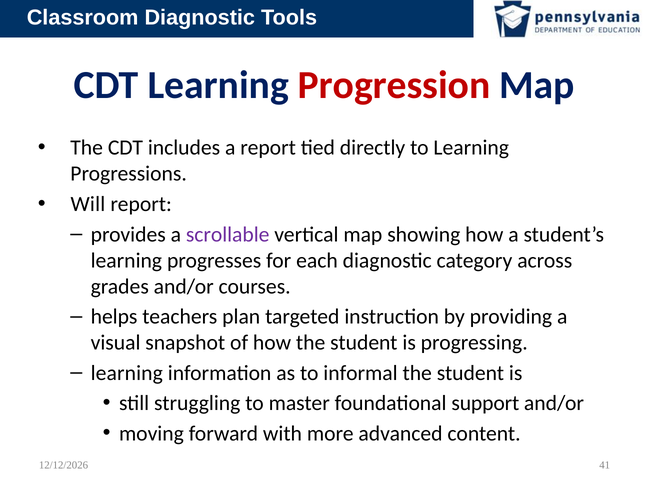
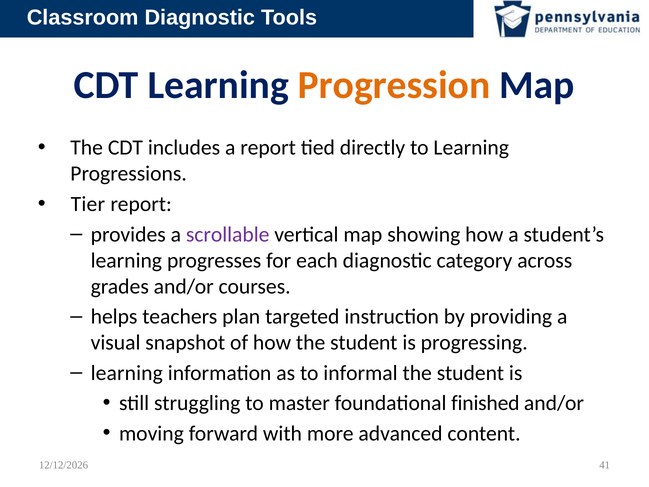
Progression colour: red -> orange (394, 85)
Will: Will -> Tier (88, 204)
support: support -> finished (485, 403)
